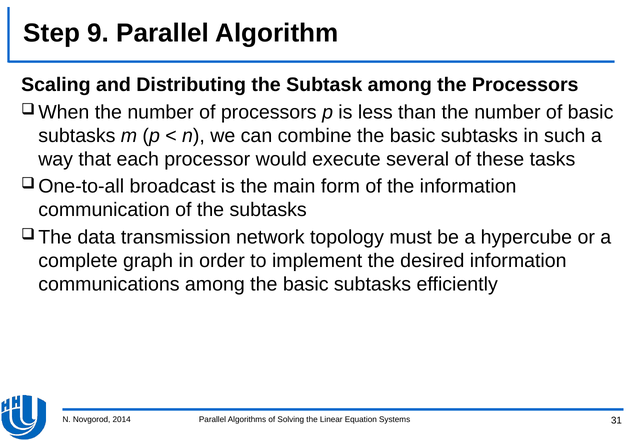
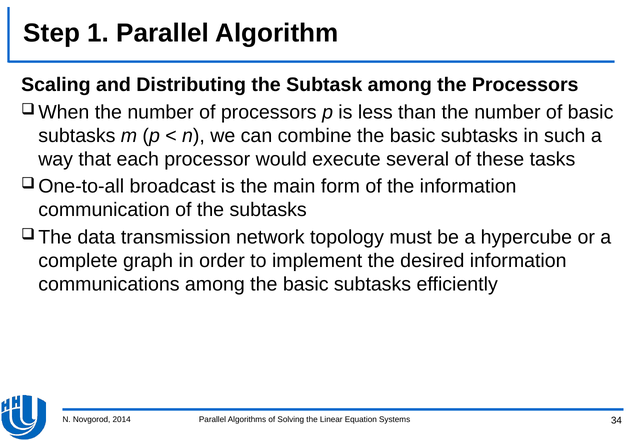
9: 9 -> 1 (98, 33)
31: 31 -> 34 (617, 421)
